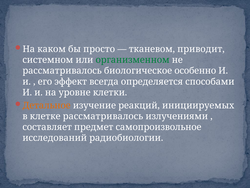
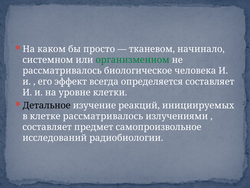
приводит: приводит -> начинало (201, 49)
особенно: особенно -> человека (195, 71)
определяется способами: способами -> составляет (210, 81)
Детальное colour: orange -> black (47, 105)
